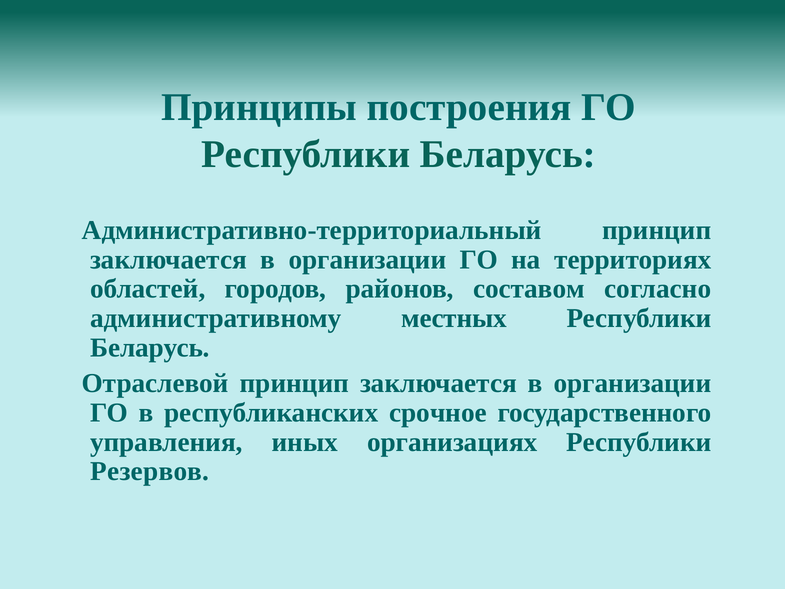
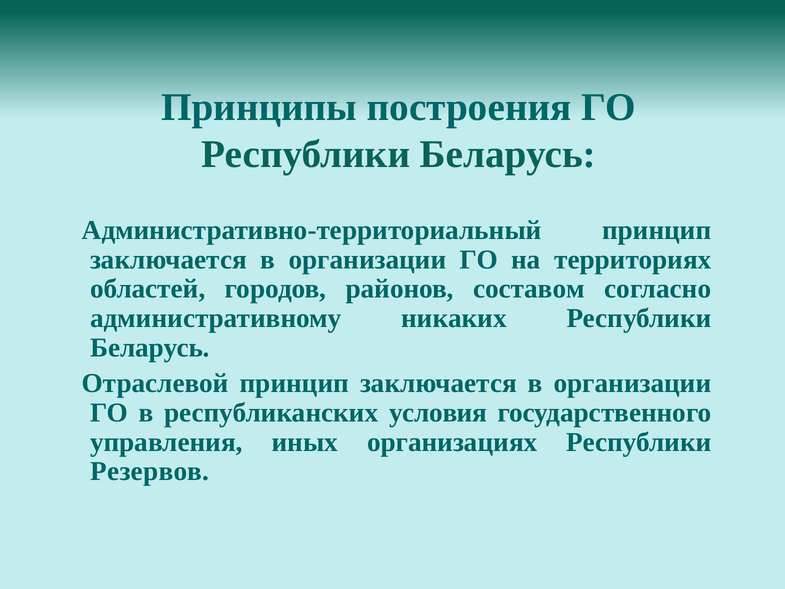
местных: местных -> никаких (454, 318)
срочное: срочное -> условия (438, 412)
